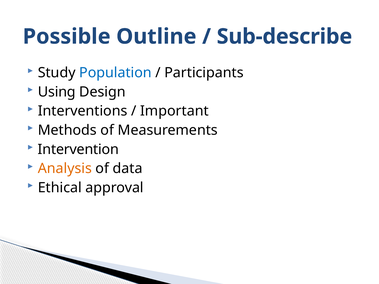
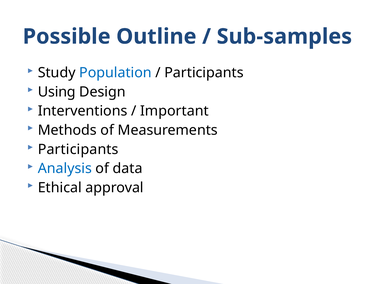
Sub-describe: Sub-describe -> Sub-samples (284, 37)
Intervention: Intervention -> Participants (78, 149)
Analysis colour: orange -> blue (65, 169)
